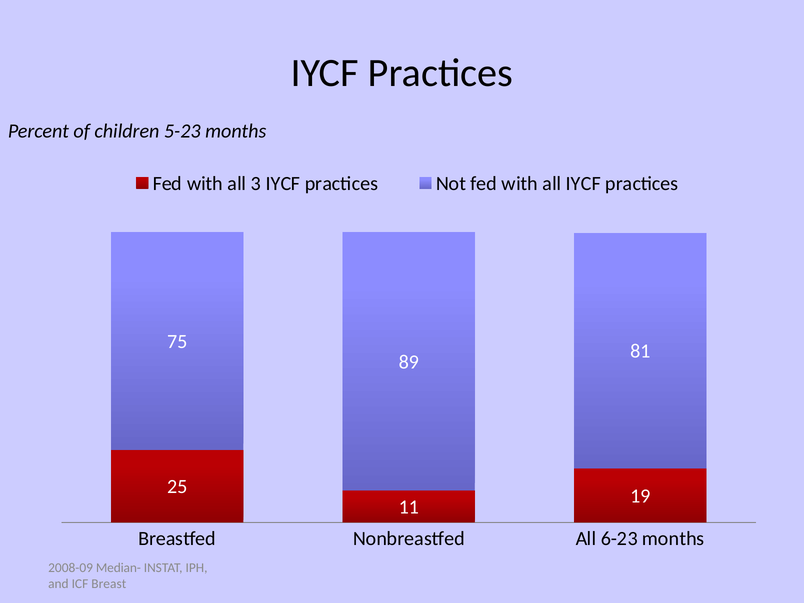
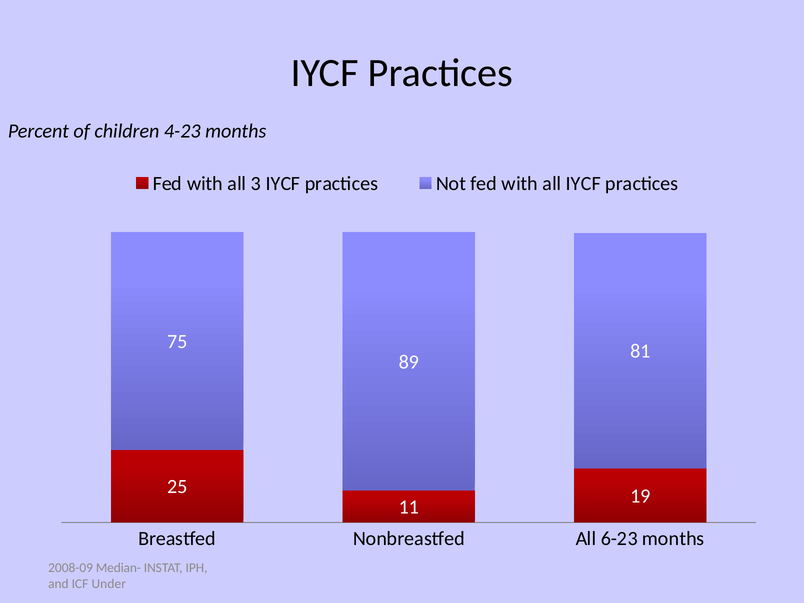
5-23: 5-23 -> 4-23 (182, 131)
Breast: Breast -> Under (109, 584)
